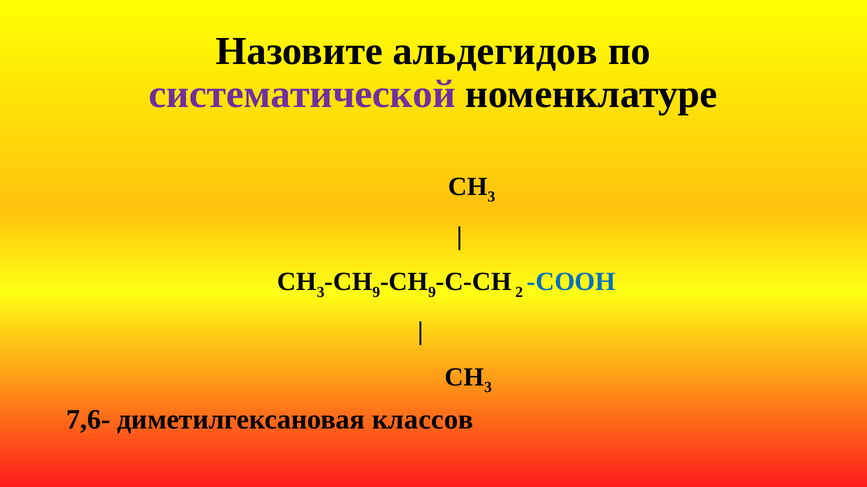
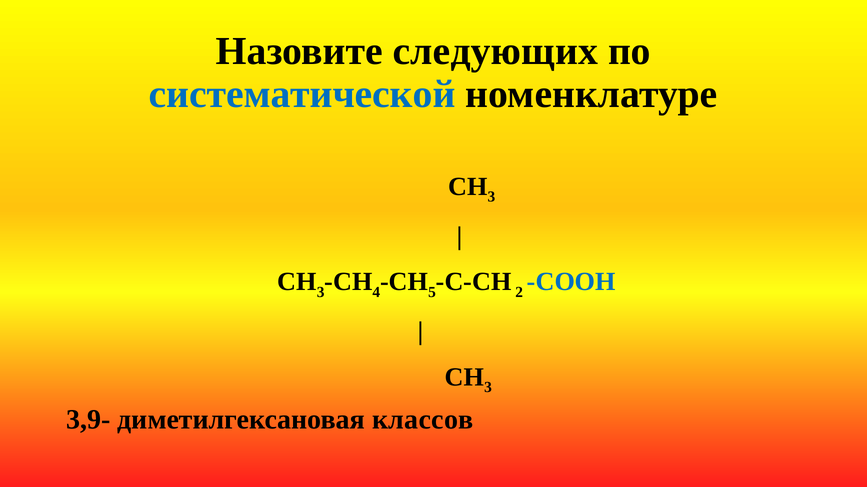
альдегидов: альдегидов -> следующих (495, 51)
систематической colour: purple -> blue (302, 94)
9: 9 -> 4 (376, 292)
9: 9 -> 5 (432, 292)
7,6-: 7,6- -> 3,9- (88, 420)
